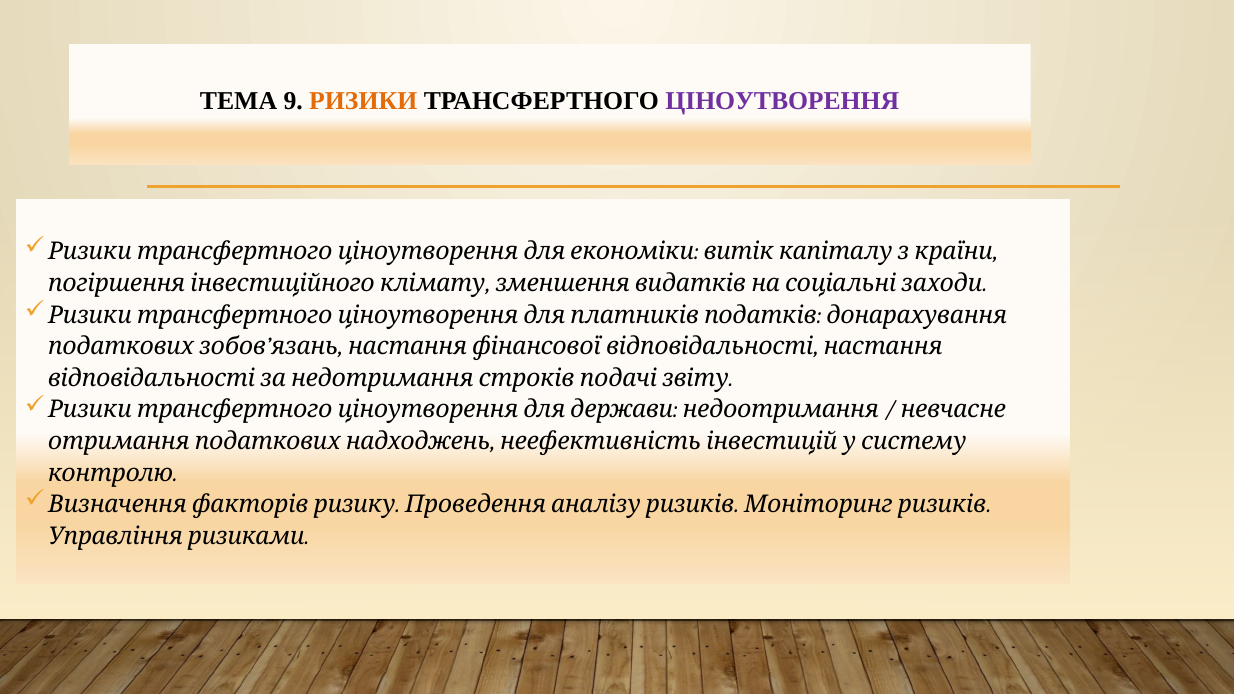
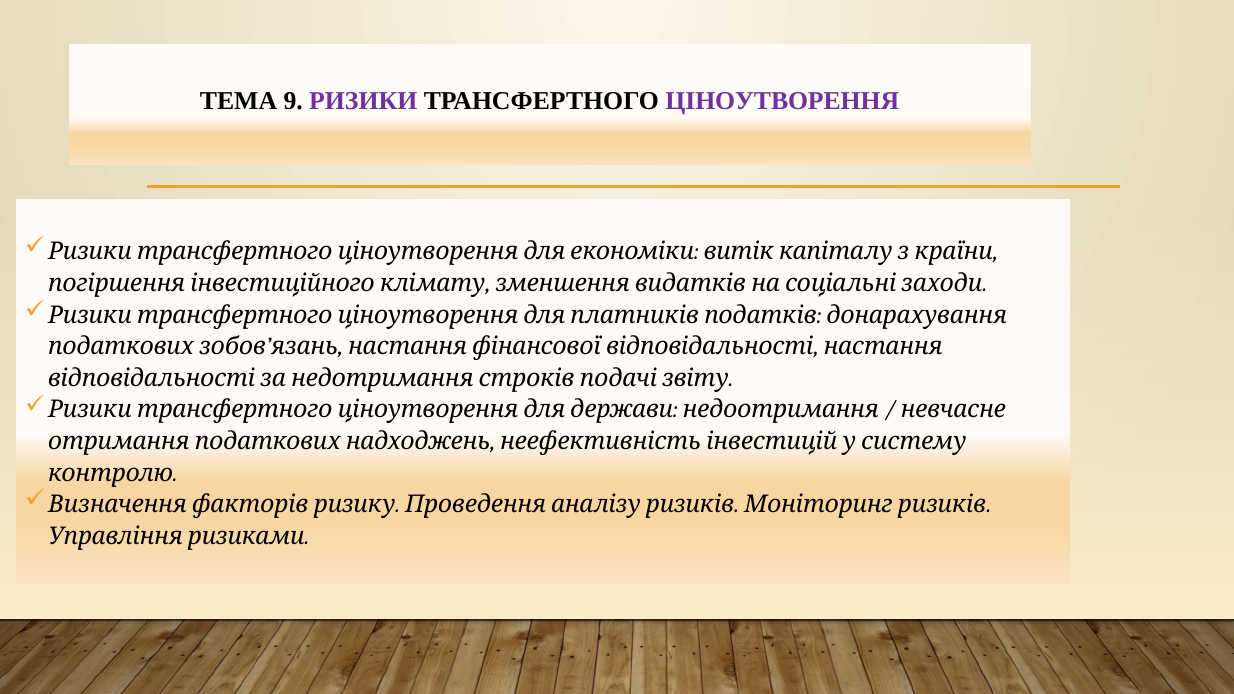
РИЗИКИ colour: orange -> purple (363, 101)
